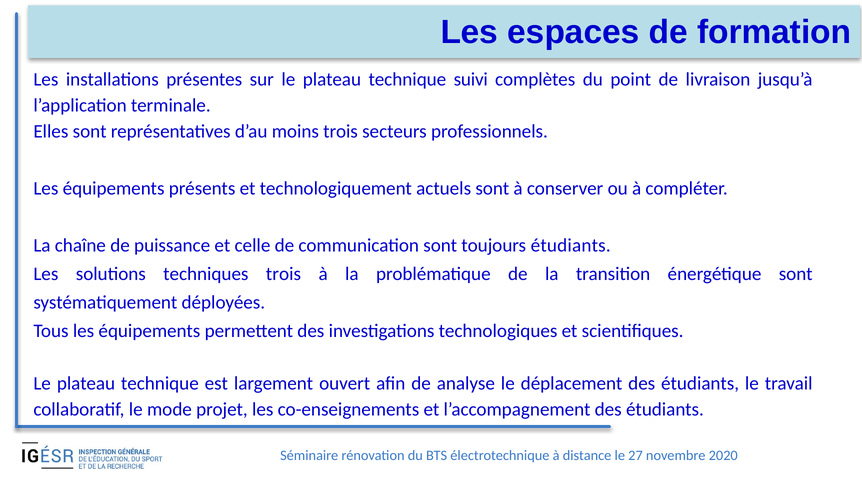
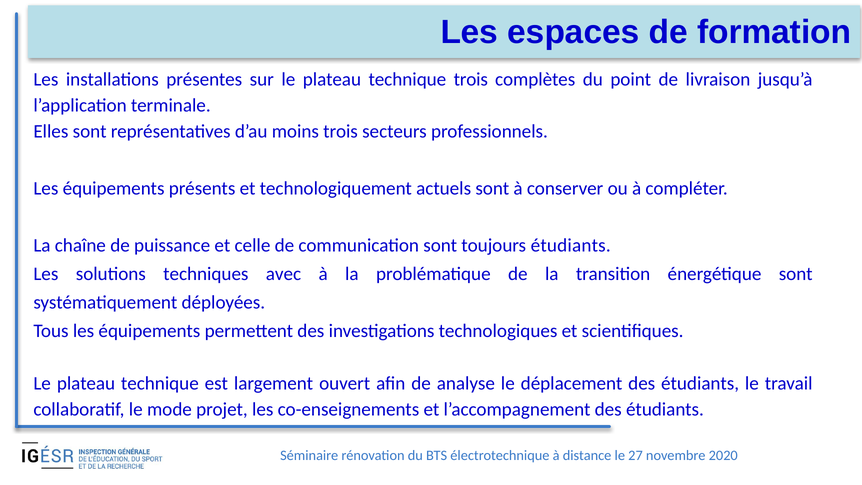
technique suivi: suivi -> trois (471, 79)
techniques trois: trois -> avec (283, 274)
